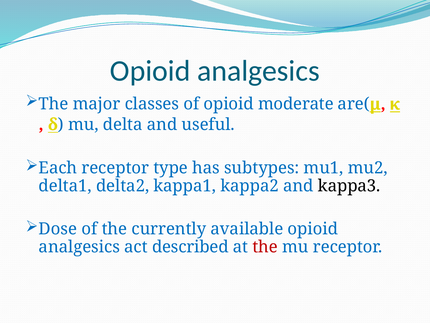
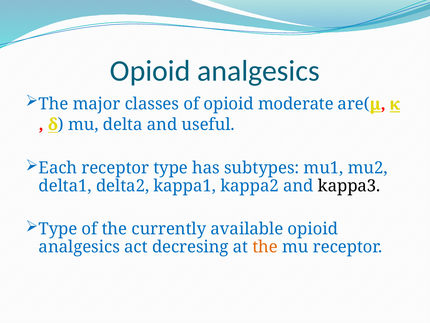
Dose: Dose -> Type (58, 229)
described: described -> decresing (190, 247)
the colour: red -> orange (265, 247)
